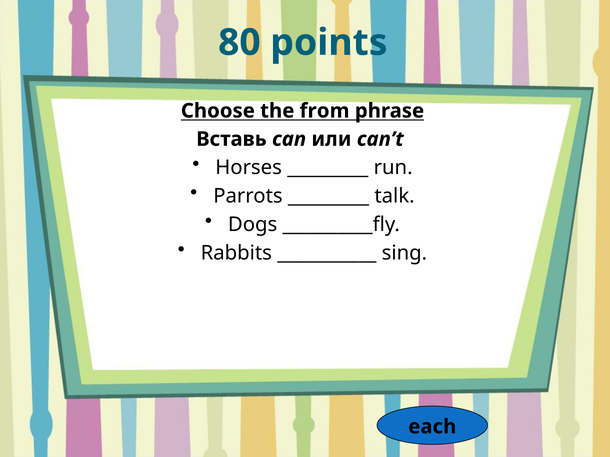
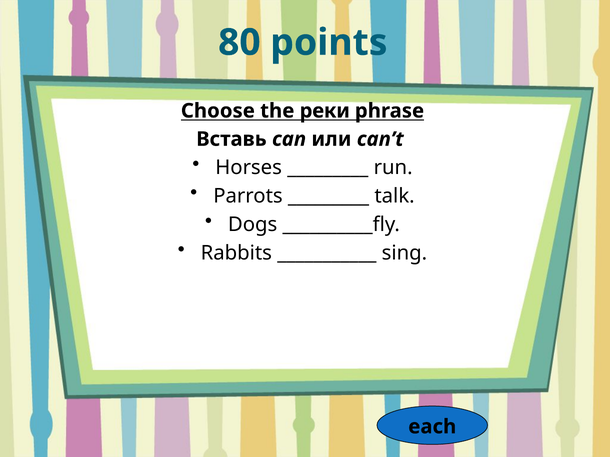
from: from -> реки (325, 111)
